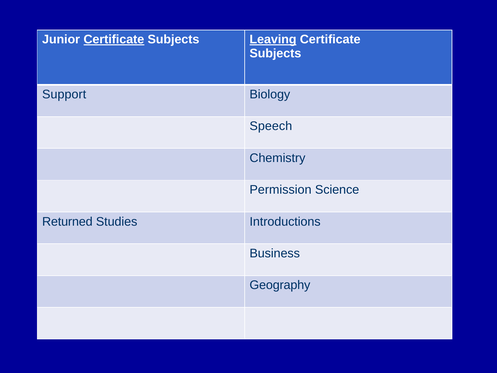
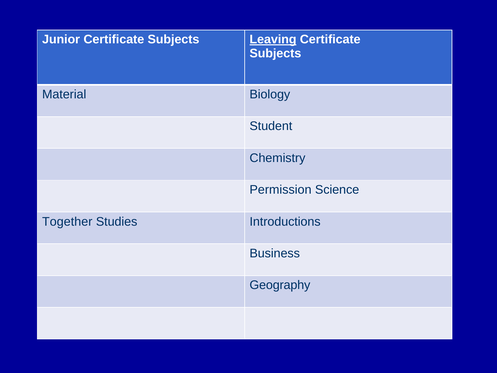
Certificate underline: present -> none (114, 39)
Support: Support -> Material (64, 94)
Speech: Speech -> Student (271, 126)
Returned: Returned -> Together (67, 221)
